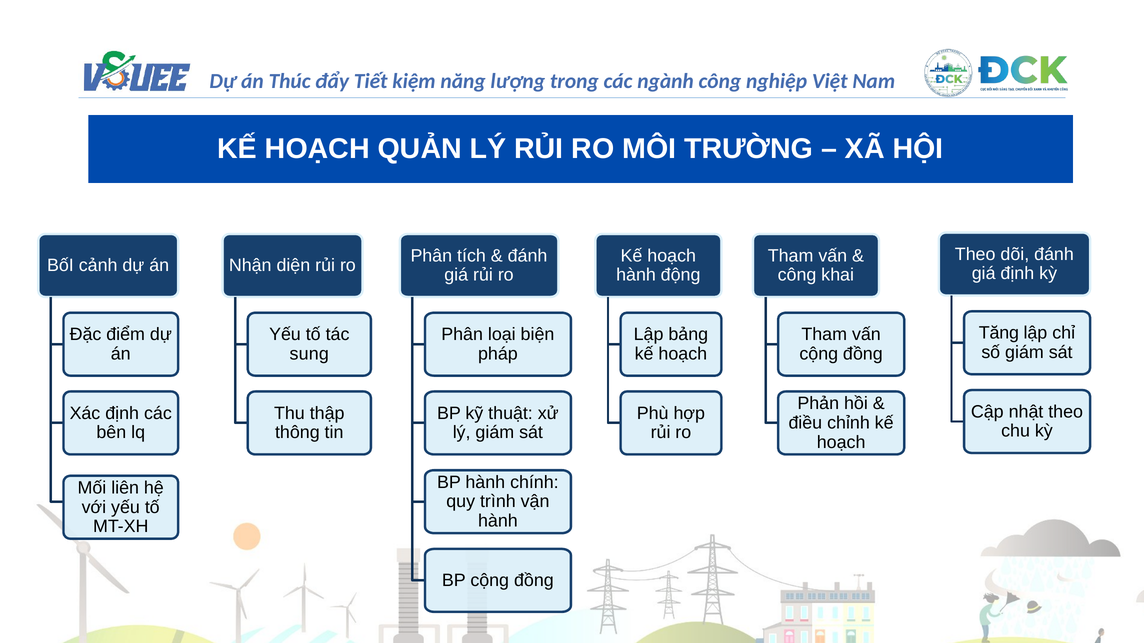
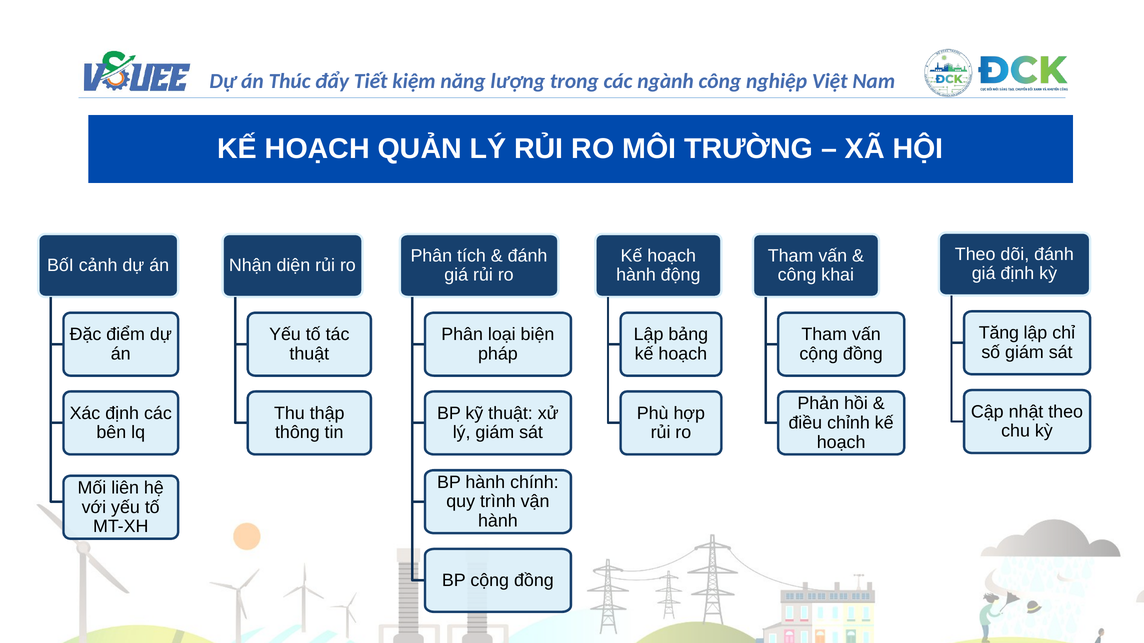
sung: sung -> thuật (309, 354)
